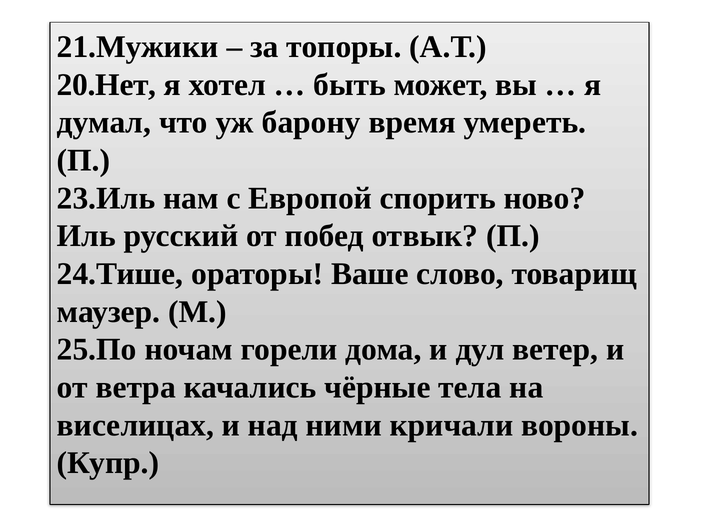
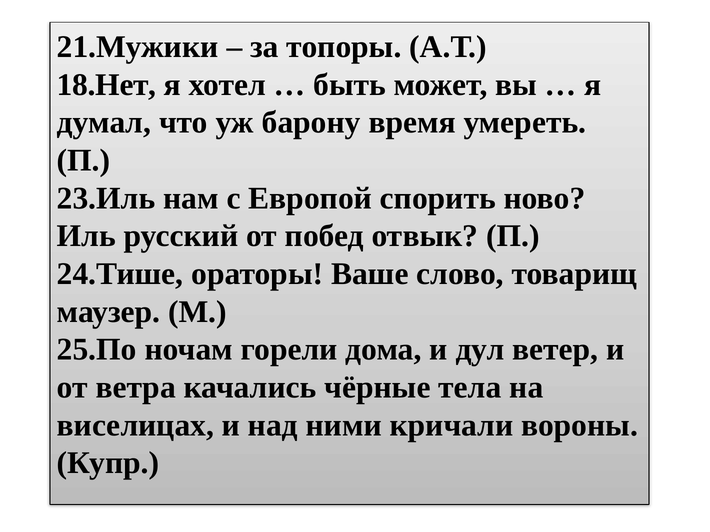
20.Нет: 20.Нет -> 18.Нет (107, 85)
